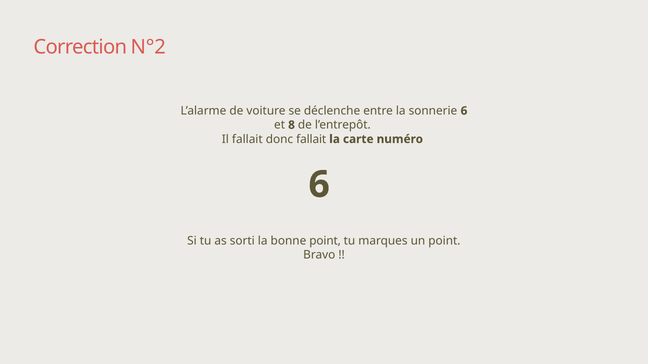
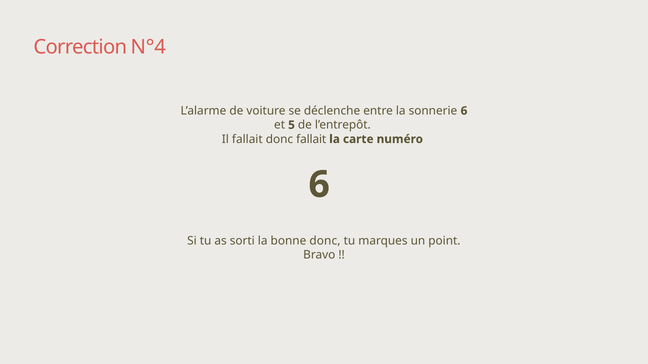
N°2: N°2 -> N°4 (148, 47)
8: 8 -> 5 (292, 125)
bonne point: point -> donc (325, 241)
